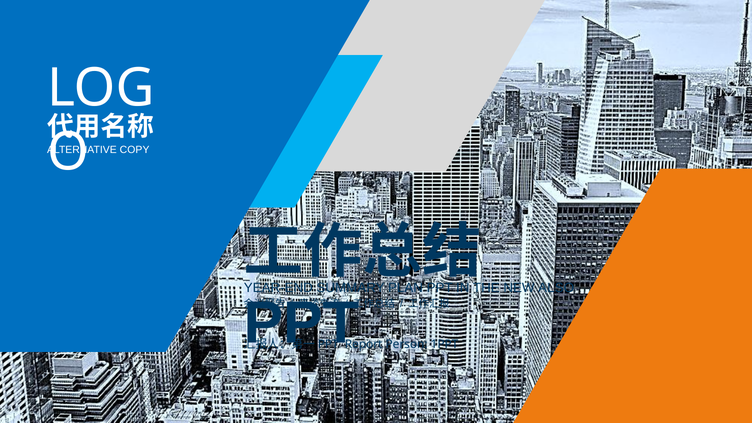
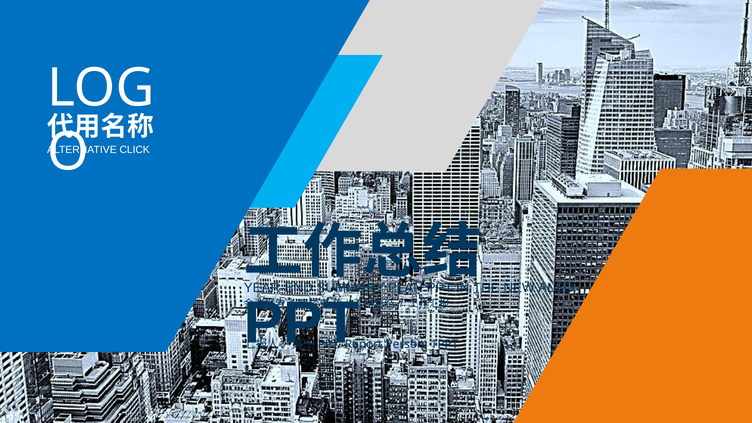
COPY: COPY -> CLICK (135, 150)
